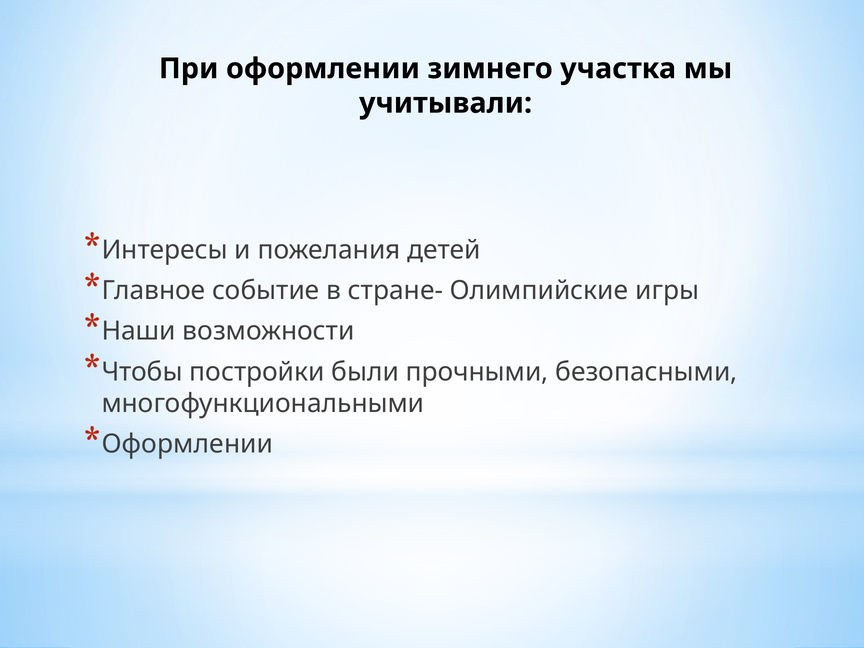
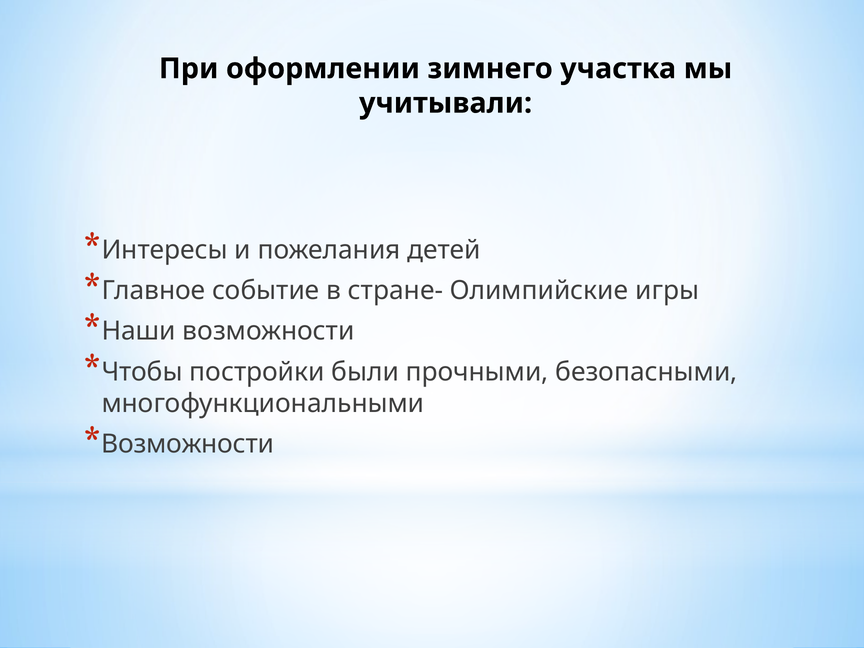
Оформлении: Оформлении -> Возможности (188, 444)
